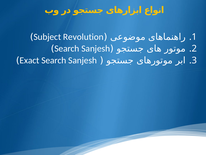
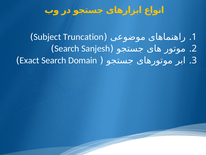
Revolution: Revolution -> Truncation (83, 37)
Sanjesh: Sanjesh -> Domain (83, 60)
